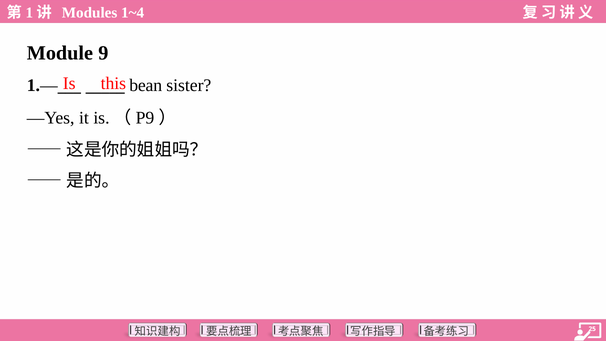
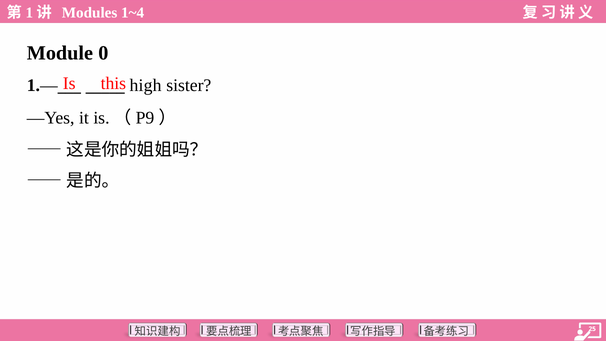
9: 9 -> 0 (103, 53)
bean: bean -> high (146, 86)
